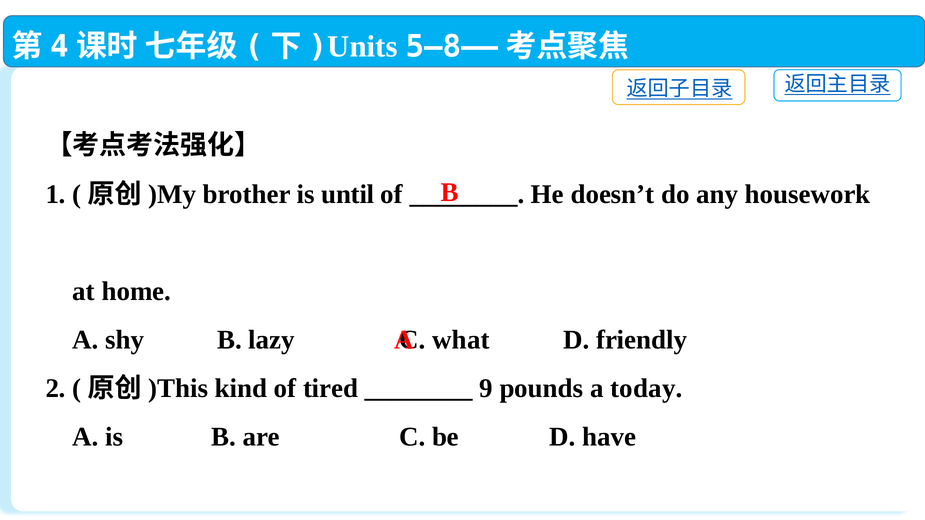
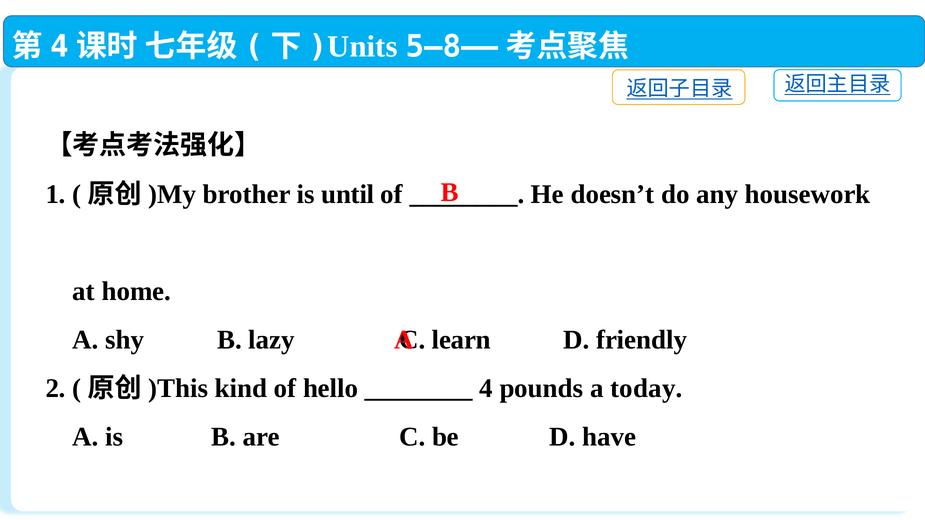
what: what -> learn (461, 340)
tired: tired -> hello (331, 389)
9: 9 -> 4 (486, 389)
